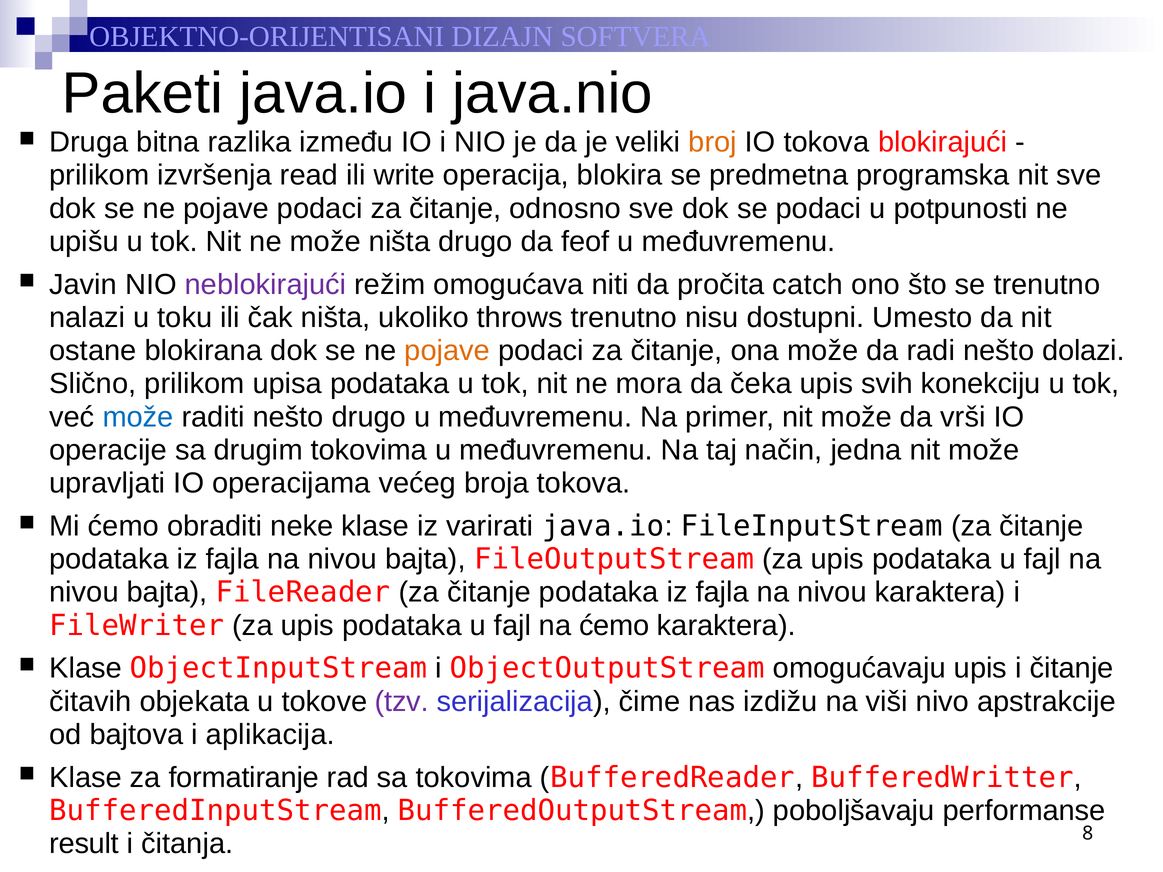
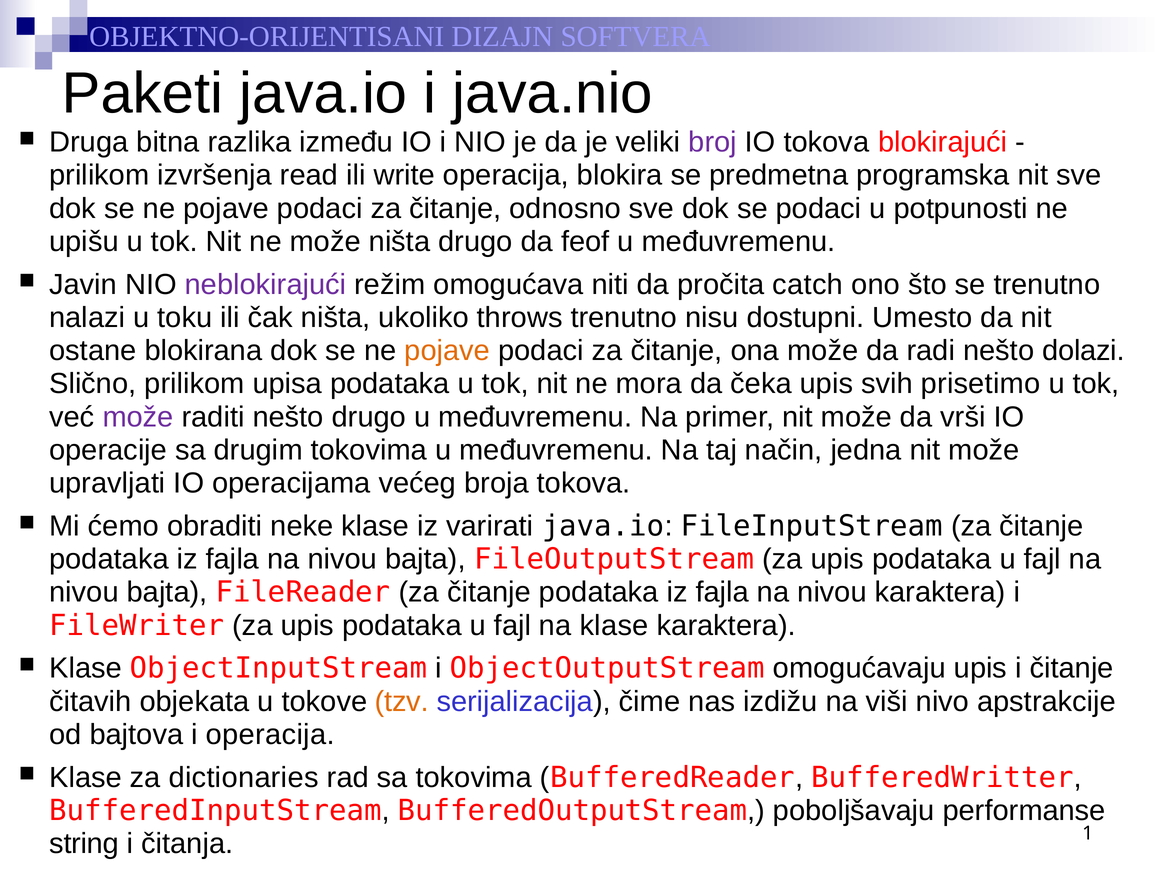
broj colour: orange -> purple (713, 142)
konekciju: konekciju -> prisetimo (981, 384)
može colour: blue -> purple (138, 417)
na ćemo: ćemo -> klase (614, 626)
tzv colour: purple -> orange (402, 702)
i aplikacija: aplikacija -> operacija (270, 735)
formatiranje: formatiranje -> dictionaries (244, 778)
result: result -> string (84, 844)
8: 8 -> 1 (1088, 834)
